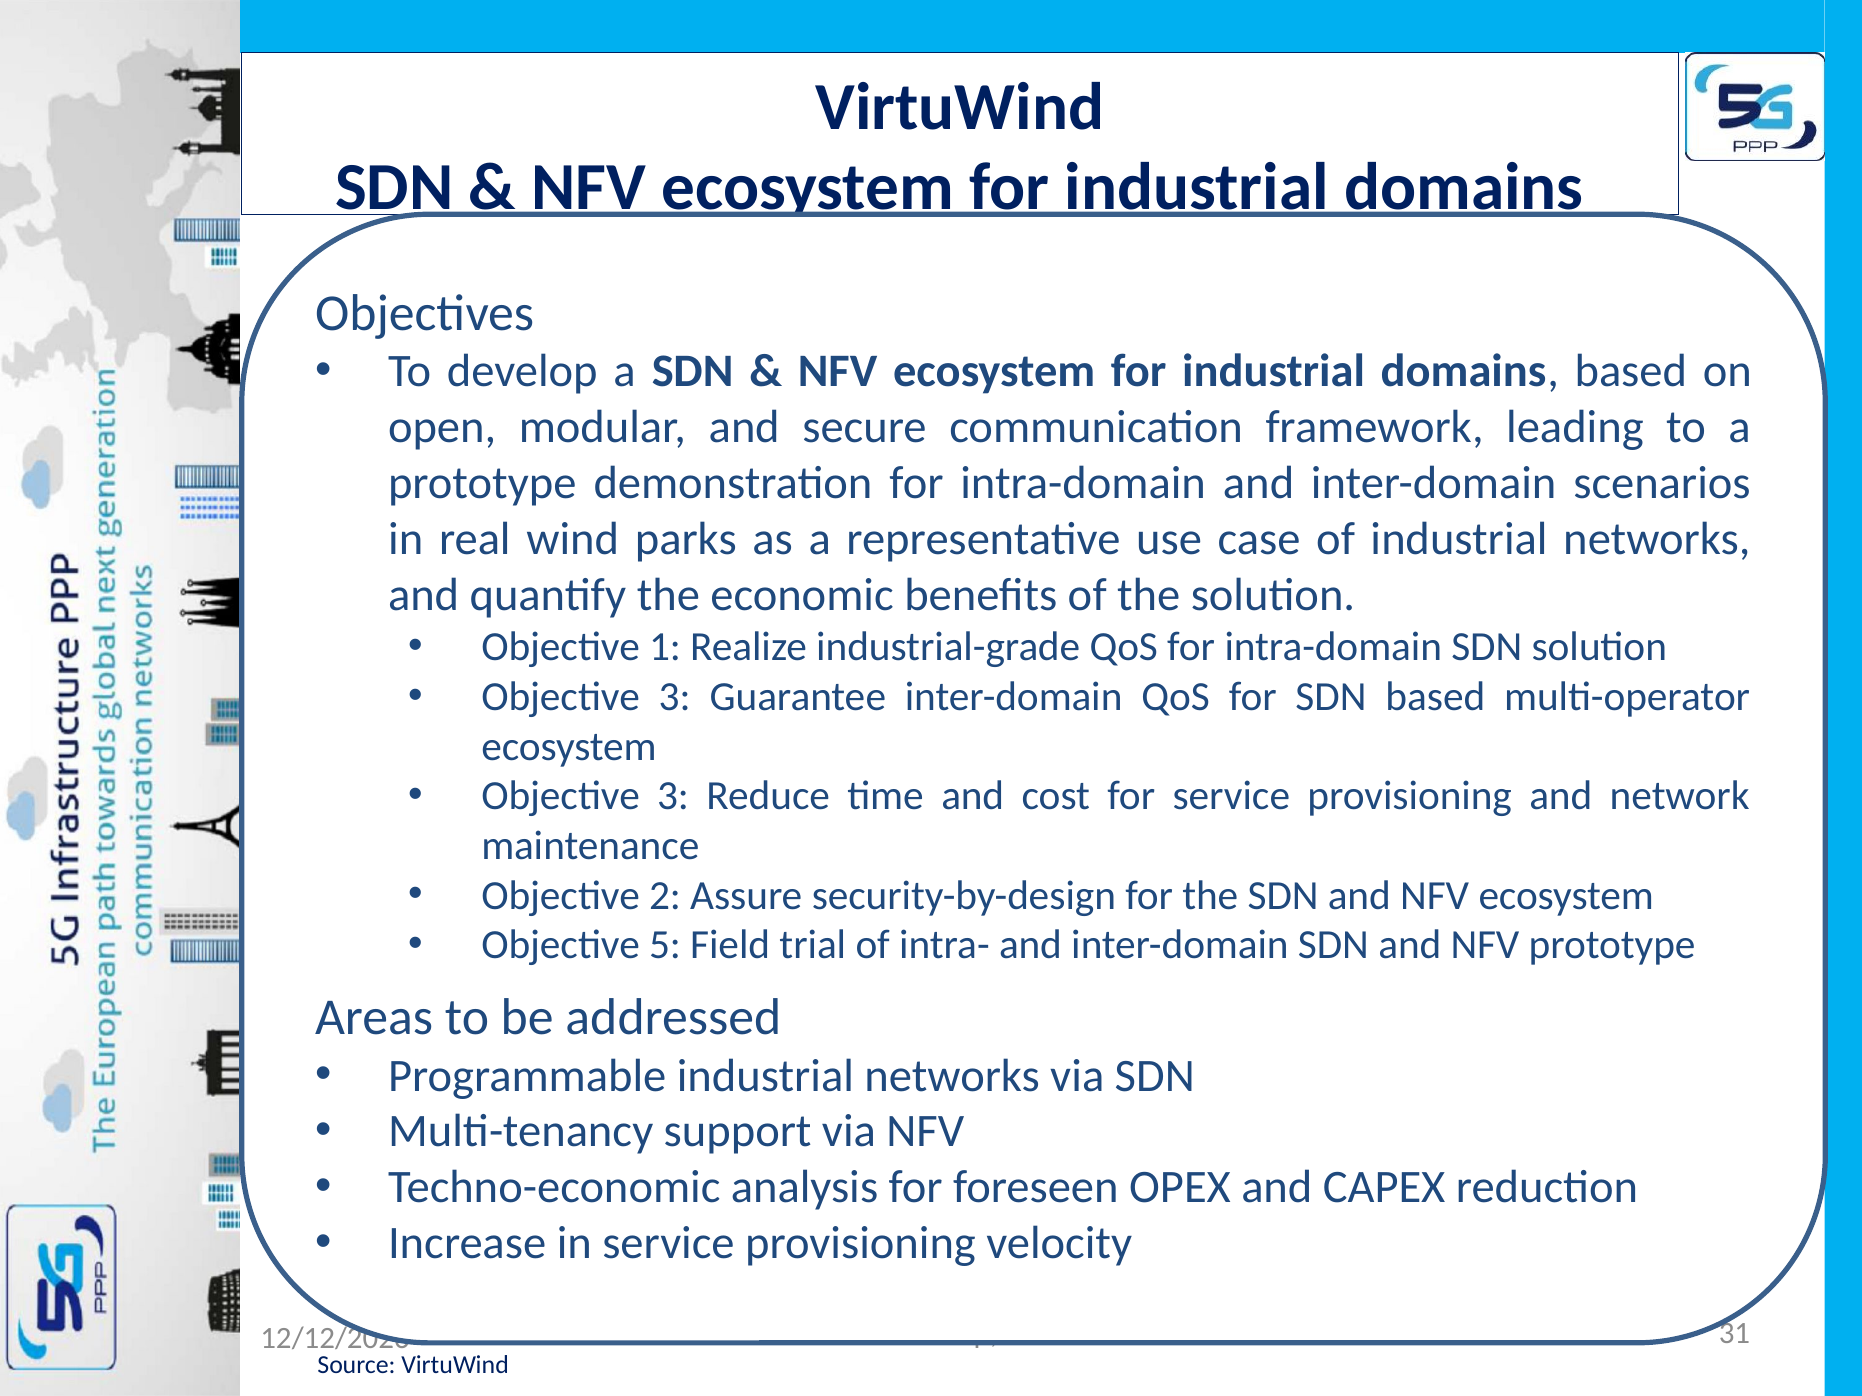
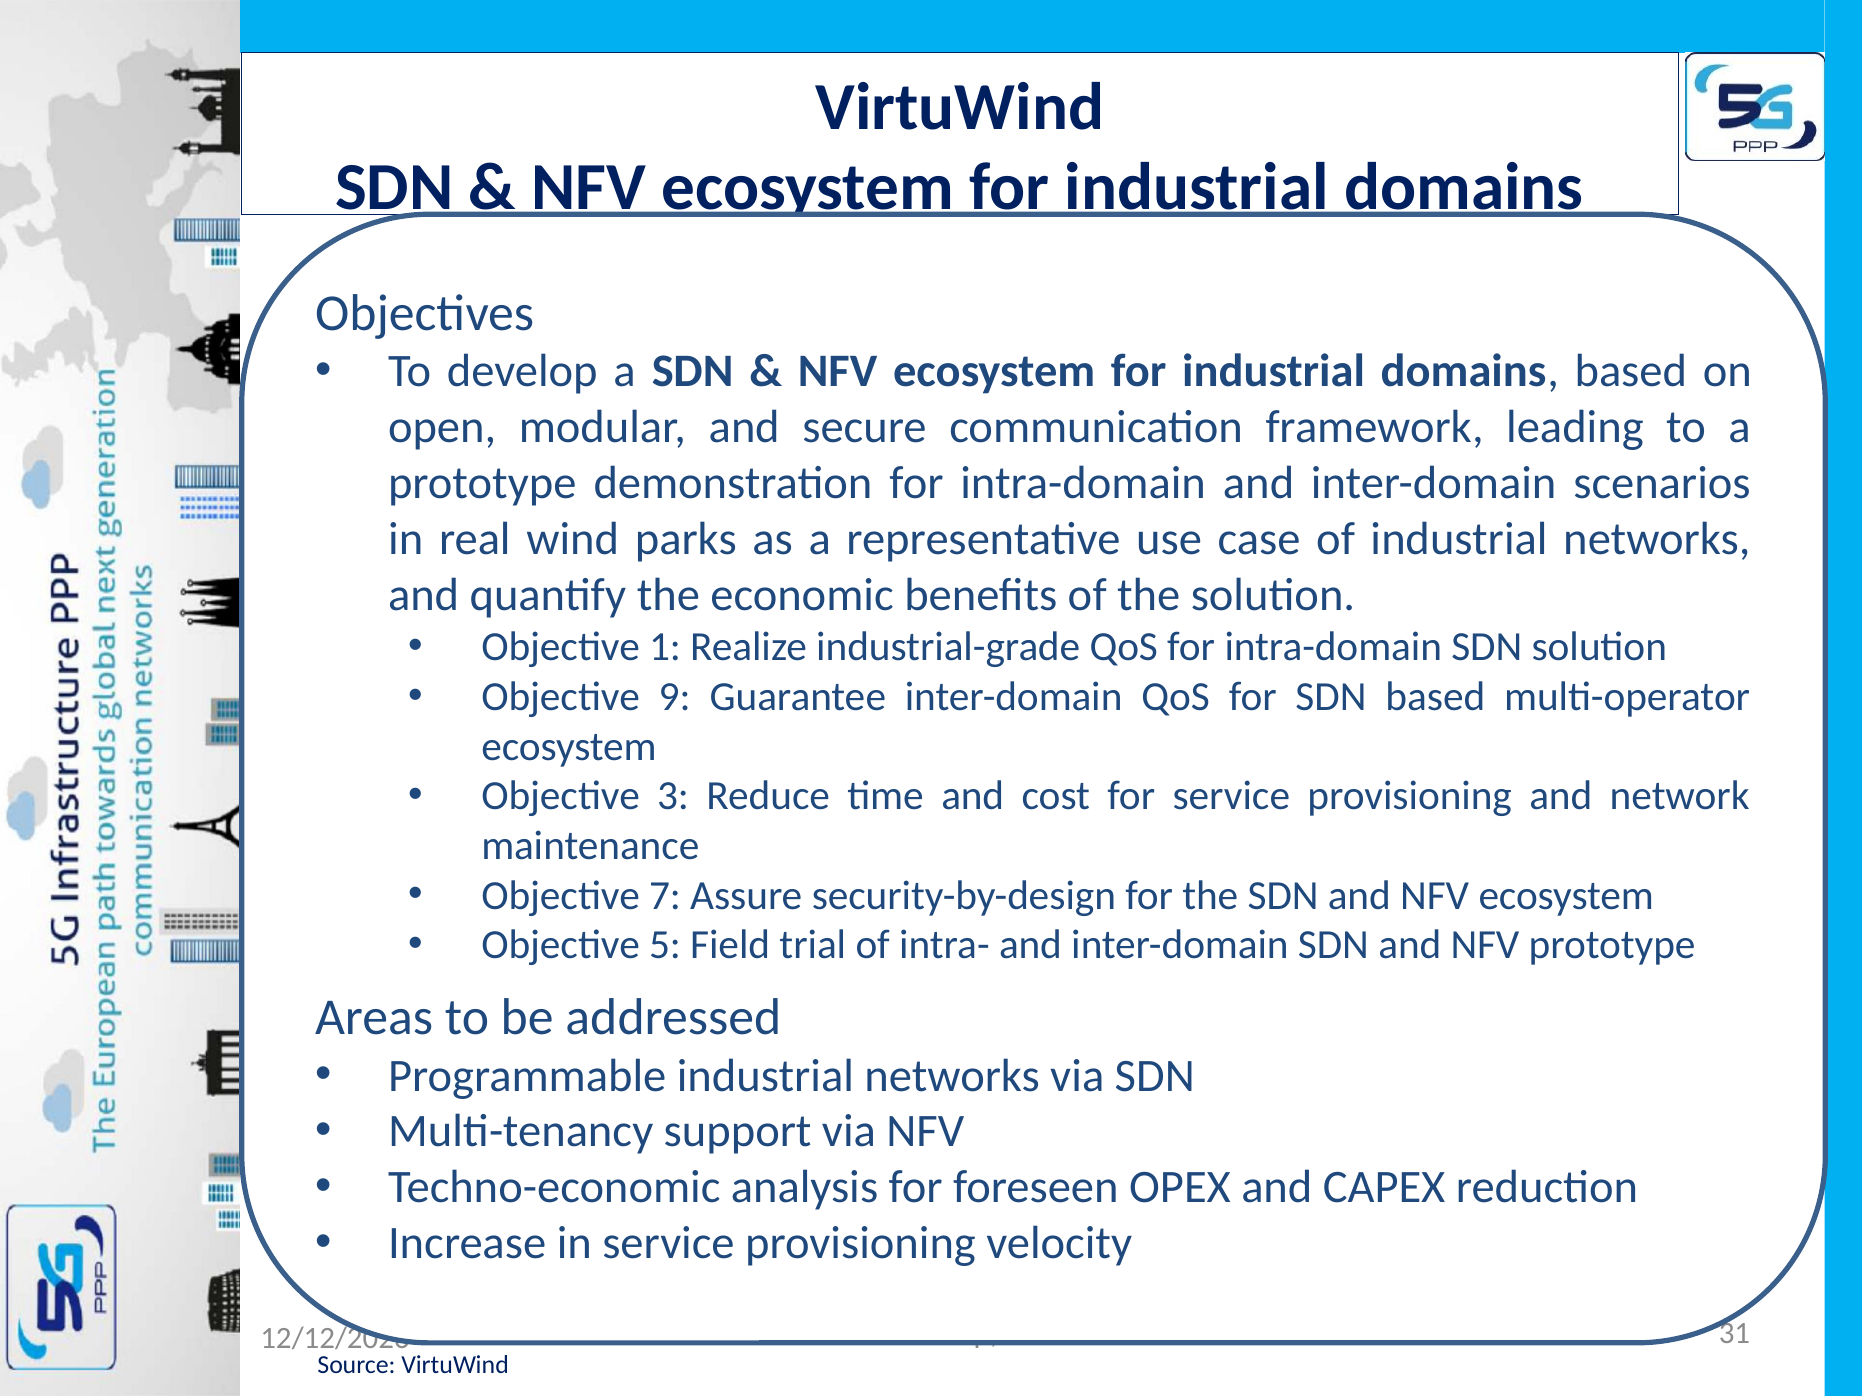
3: 3 -> 9 (675, 697)
2: 2 -> 7 (665, 896)
